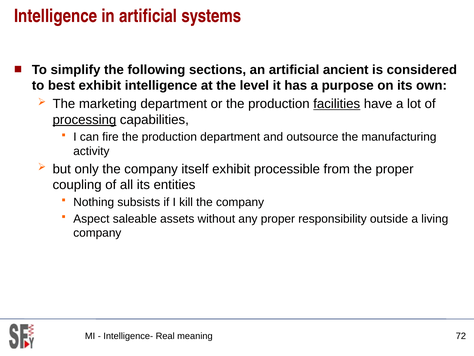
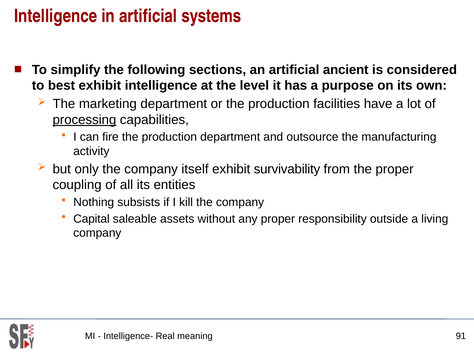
facilities underline: present -> none (337, 104)
processible: processible -> survivability (287, 169)
Aspect: Aspect -> Capital (91, 219)
72: 72 -> 91 (461, 336)
